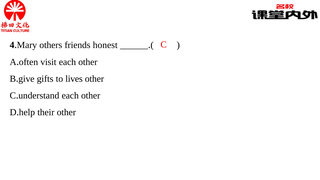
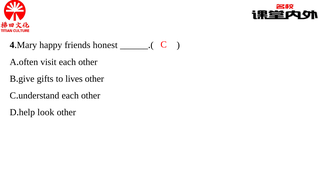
others: others -> happy (51, 45)
their: their -> look (46, 112)
